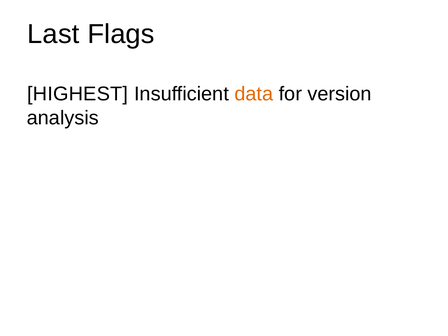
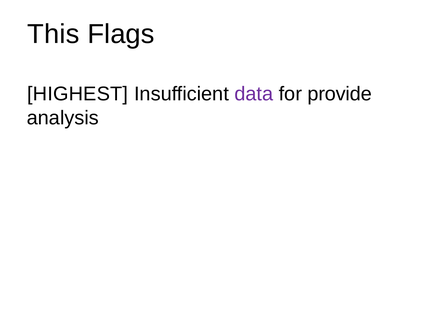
Last: Last -> This (53, 34)
data colour: orange -> purple (254, 94)
version: version -> provide (340, 94)
